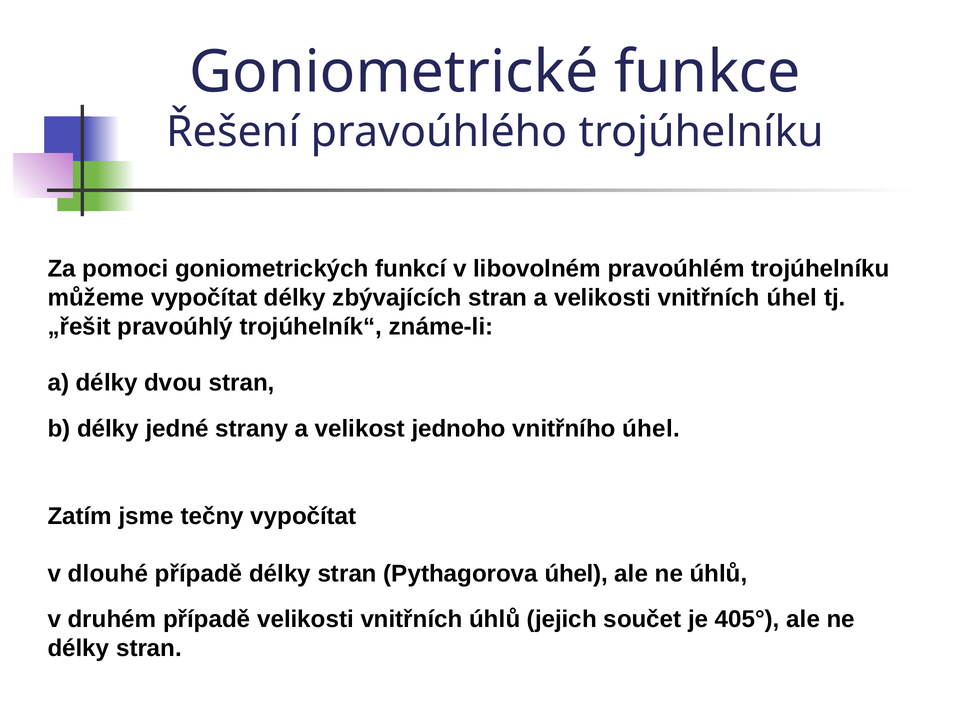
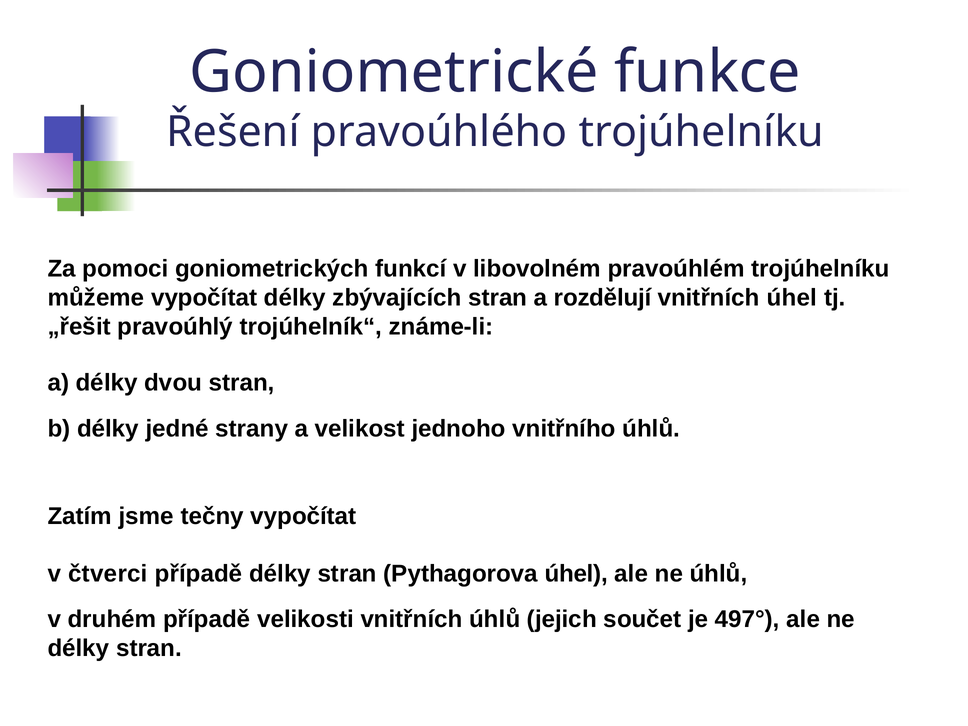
a velikosti: velikosti -> rozdělují (603, 298)
vnitřního úhel: úhel -> úhlů (651, 429)
dlouhé: dlouhé -> čtverci (108, 574)
405°: 405° -> 497° (747, 619)
